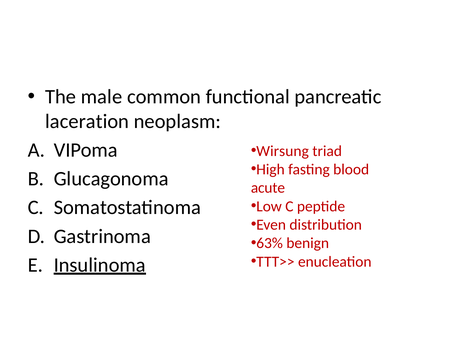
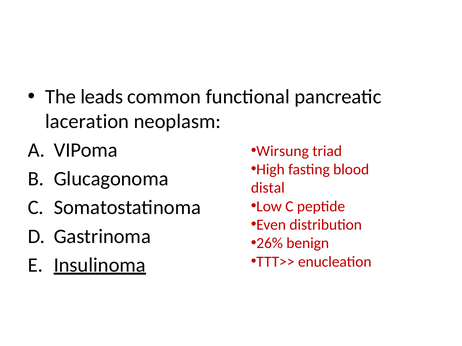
male: male -> leads (102, 97)
acute: acute -> distal (268, 188)
63%: 63% -> 26% (270, 244)
